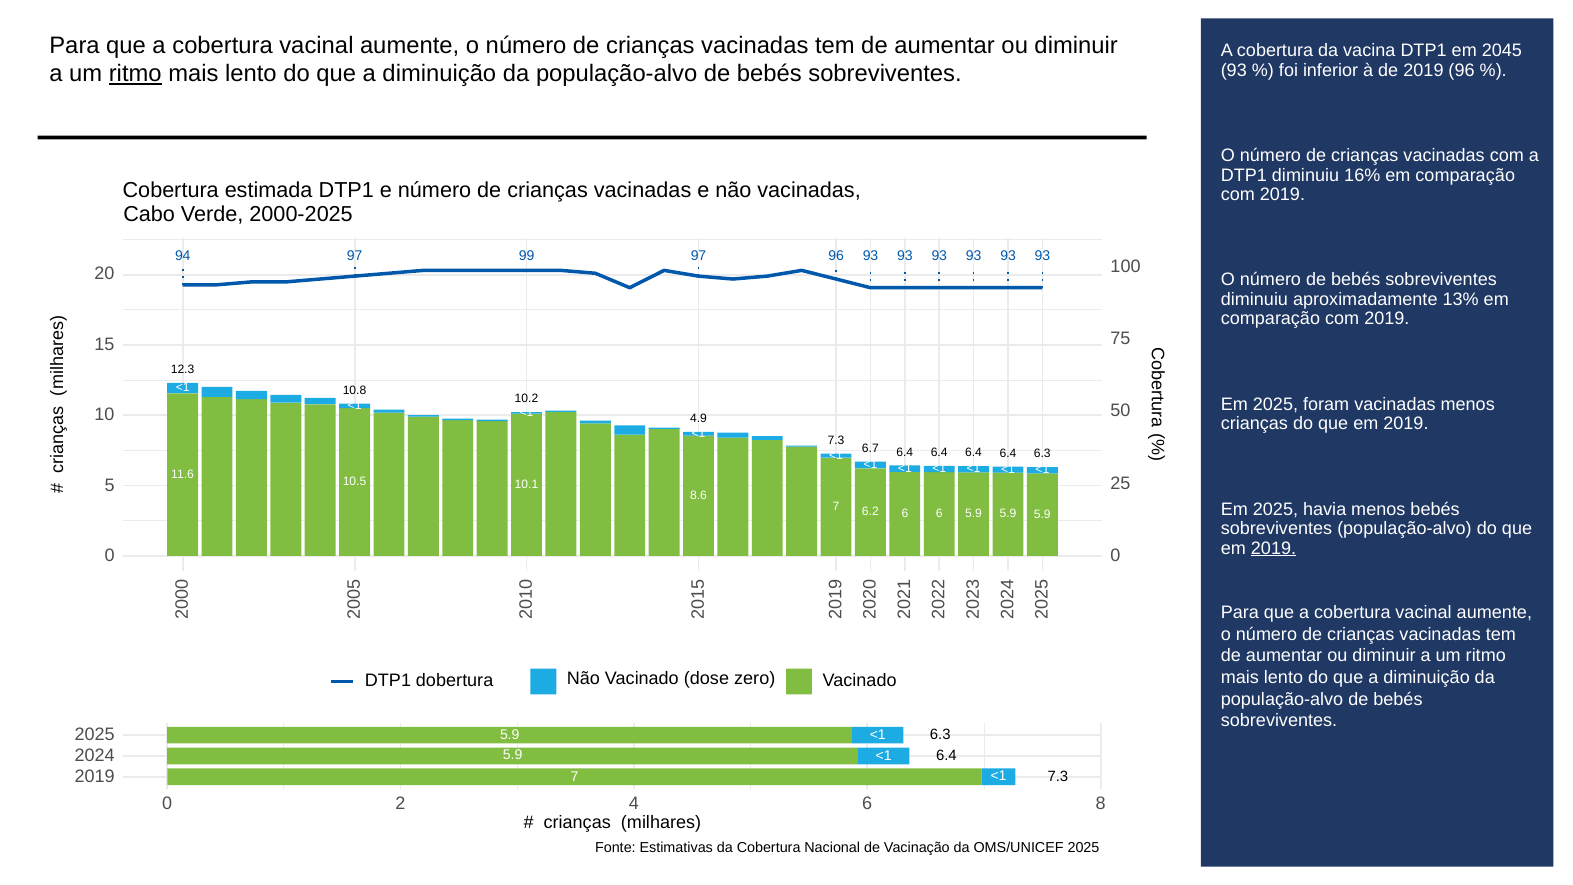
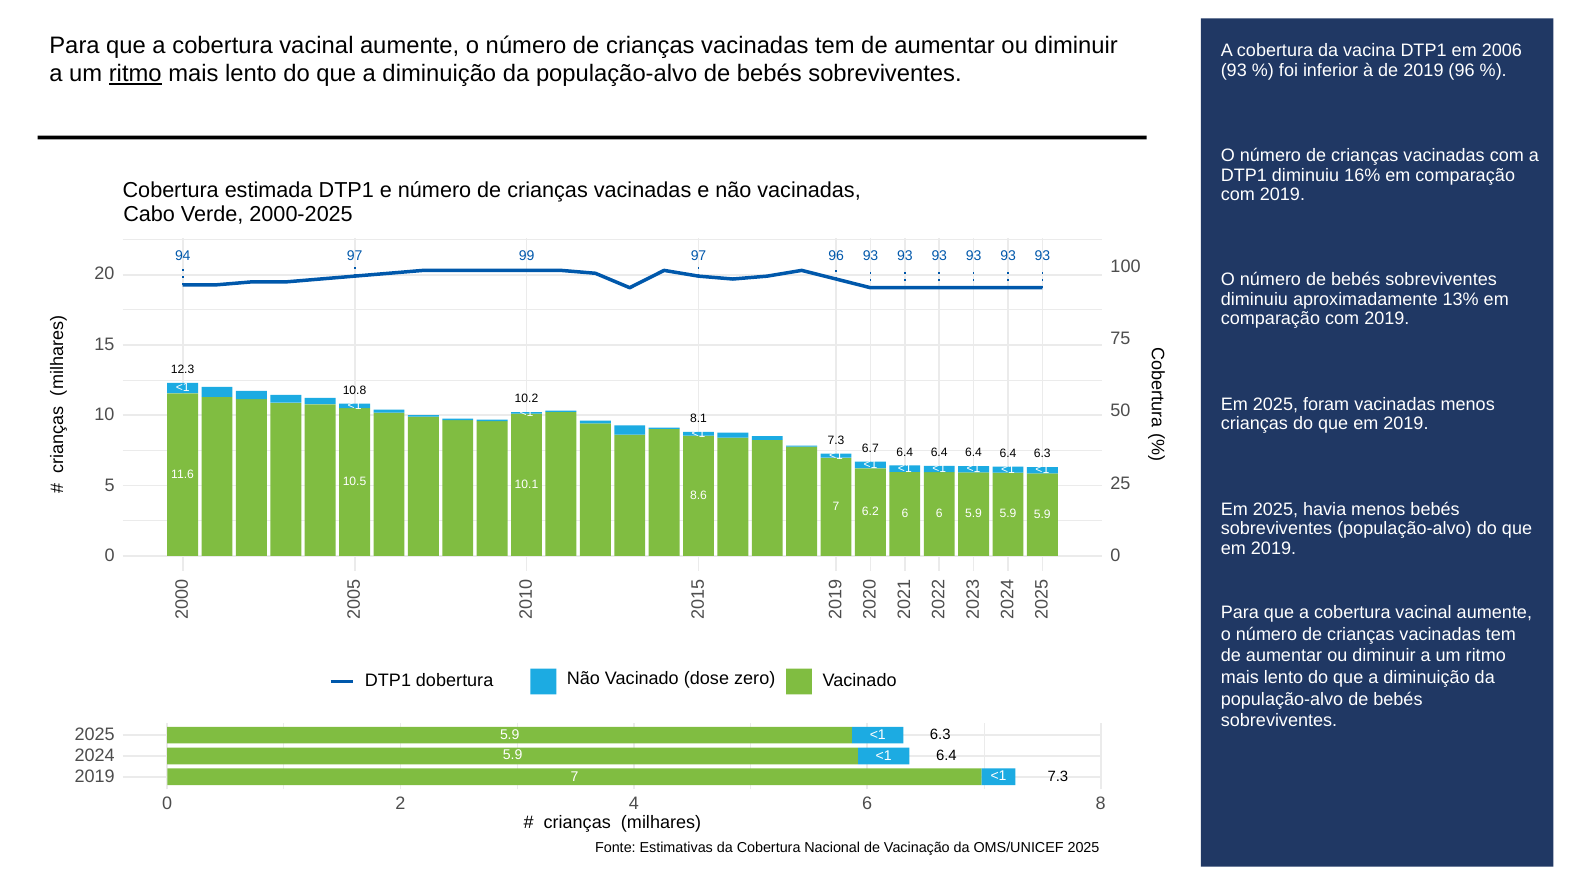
2045: 2045 -> 2006 (1502, 51)
4.9: 4.9 -> 8.1 (698, 418)
2019 underline: present -> none (1274, 548)
